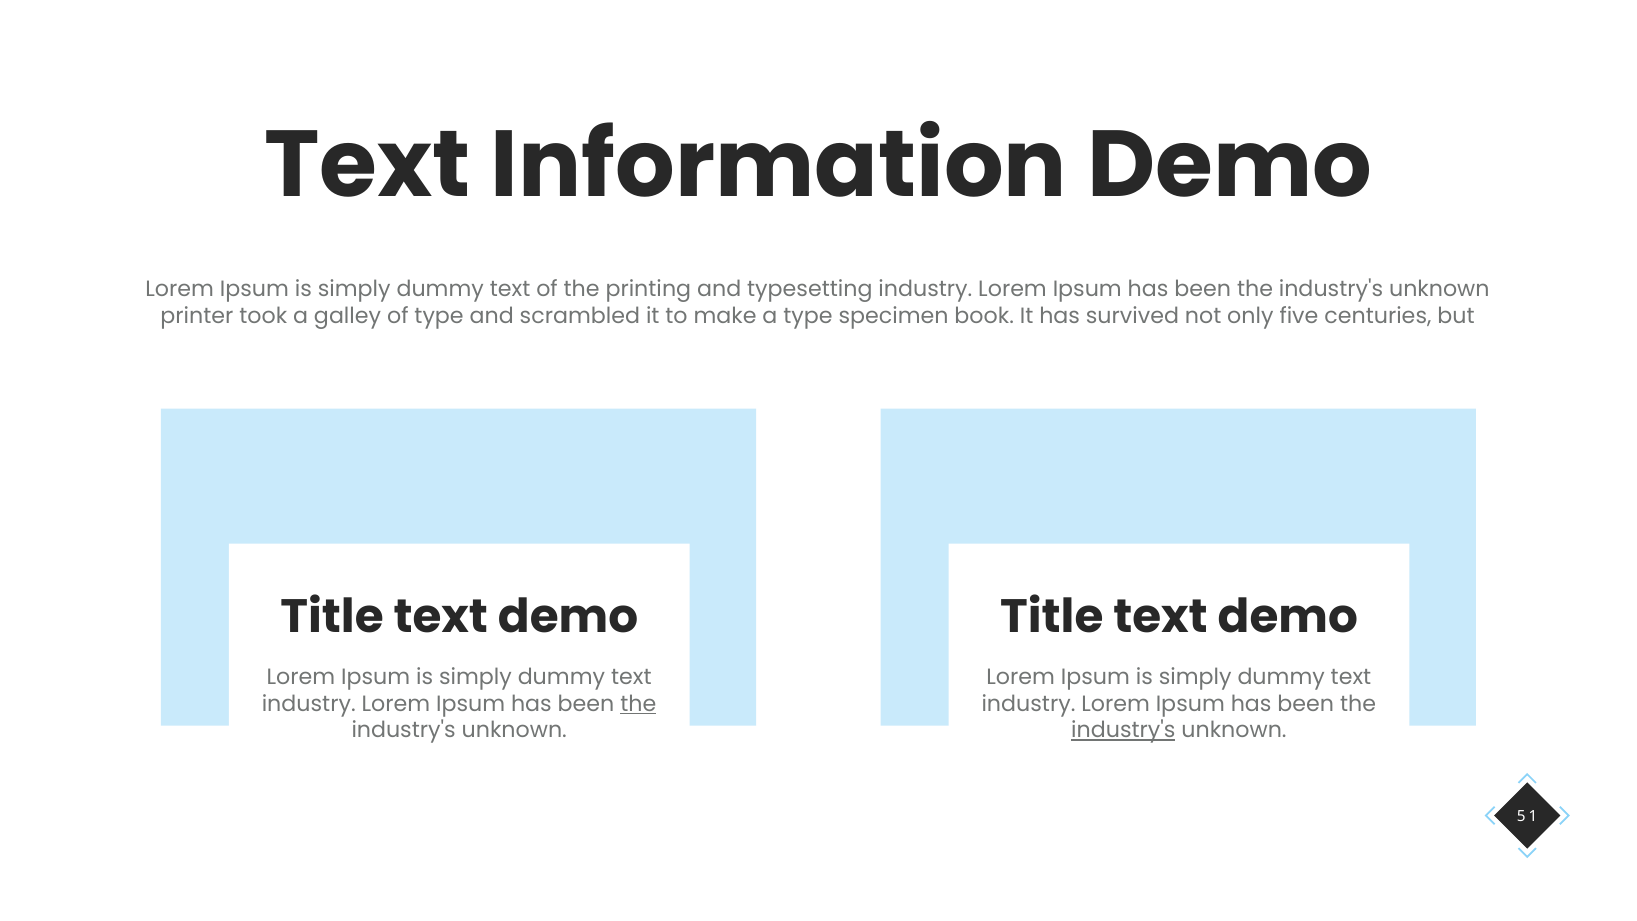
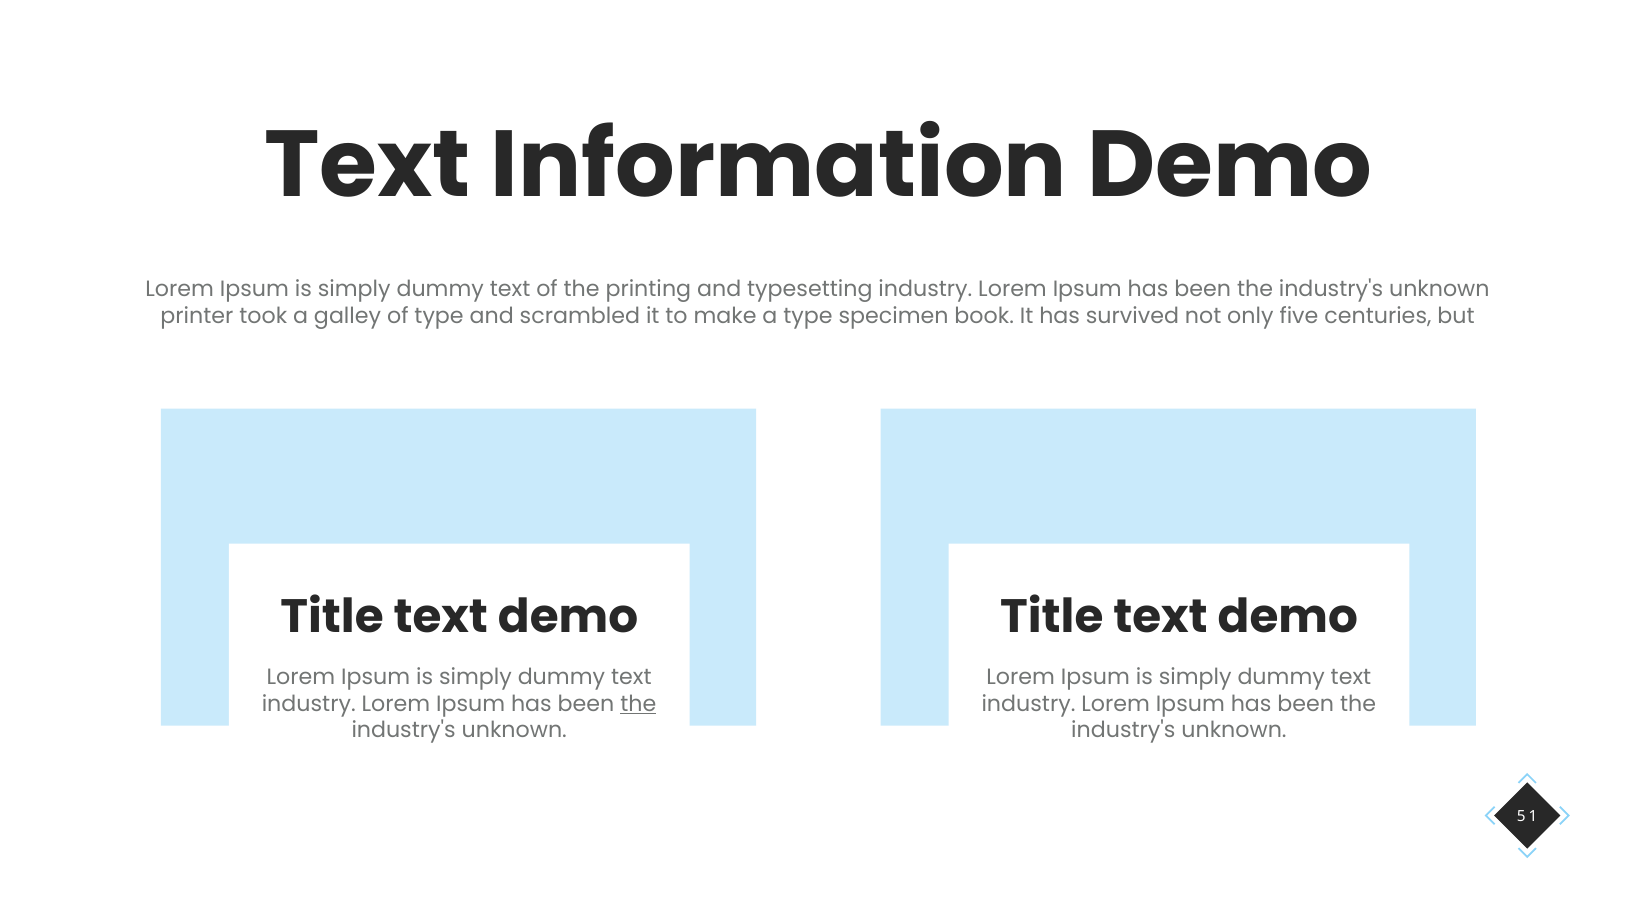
industry's underline: present -> none (1123, 730)
